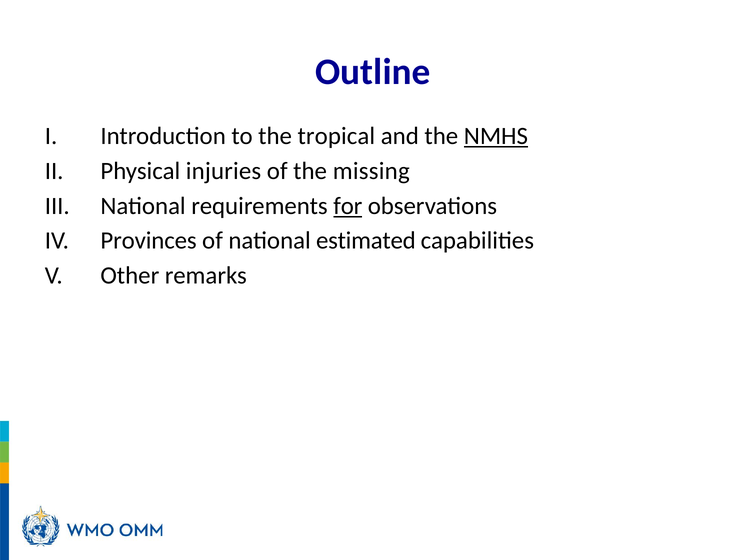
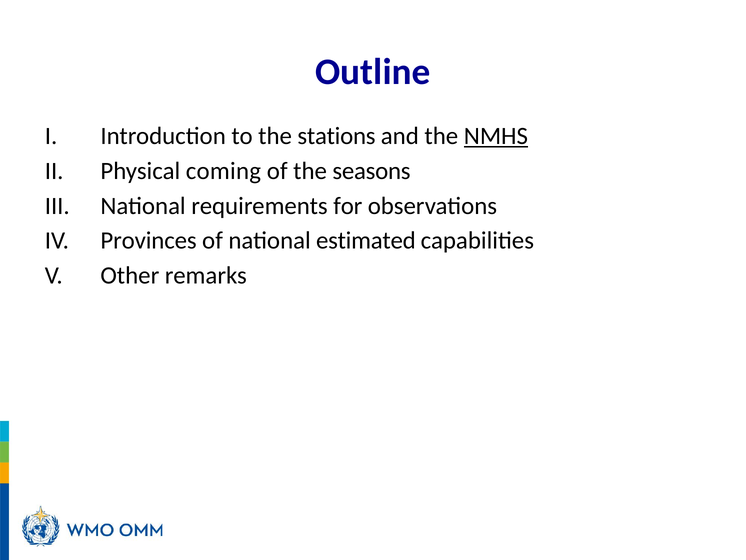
tropical: tropical -> stations (337, 136)
injuries: injuries -> coming (223, 171)
missing: missing -> seasons (372, 171)
for underline: present -> none (348, 206)
